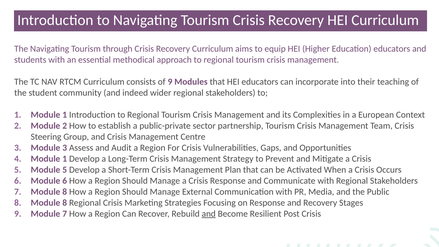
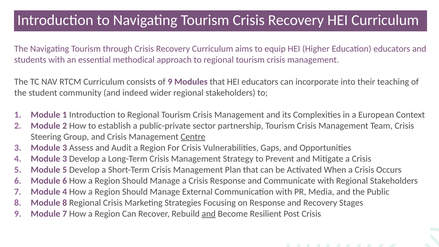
Centre underline: none -> present (193, 137)
4 Module 1: 1 -> 3 (65, 159)
7 Module 8: 8 -> 4 (65, 192)
